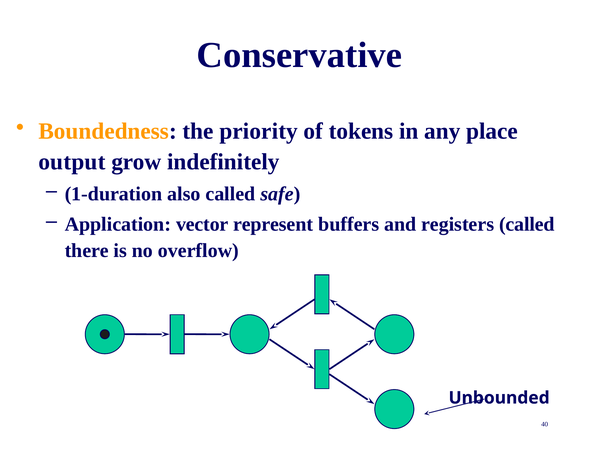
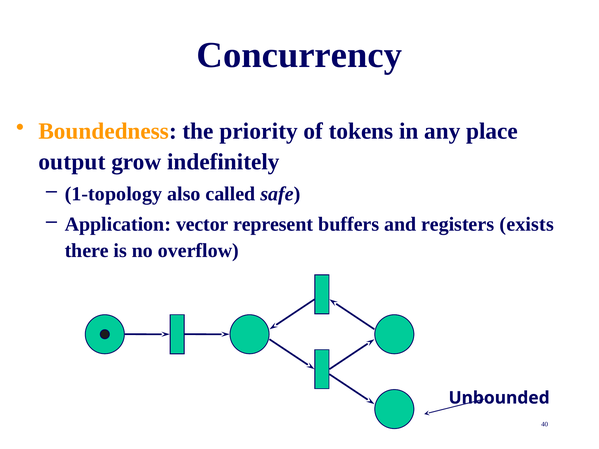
Conservative: Conservative -> Concurrency (299, 55)
1-duration: 1-duration -> 1-topology (113, 194)
registers called: called -> exists (527, 224)
